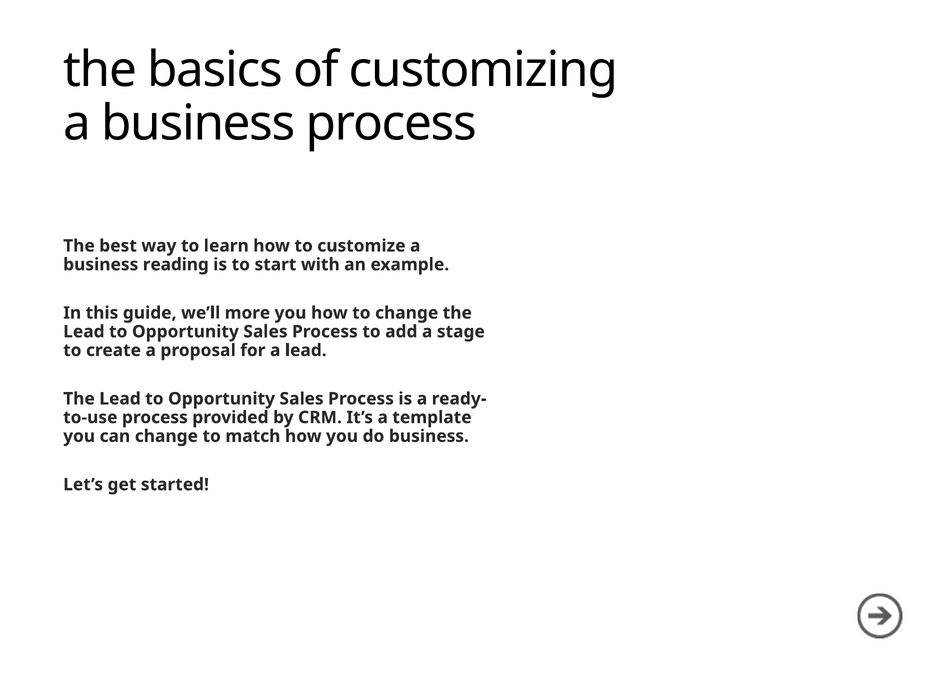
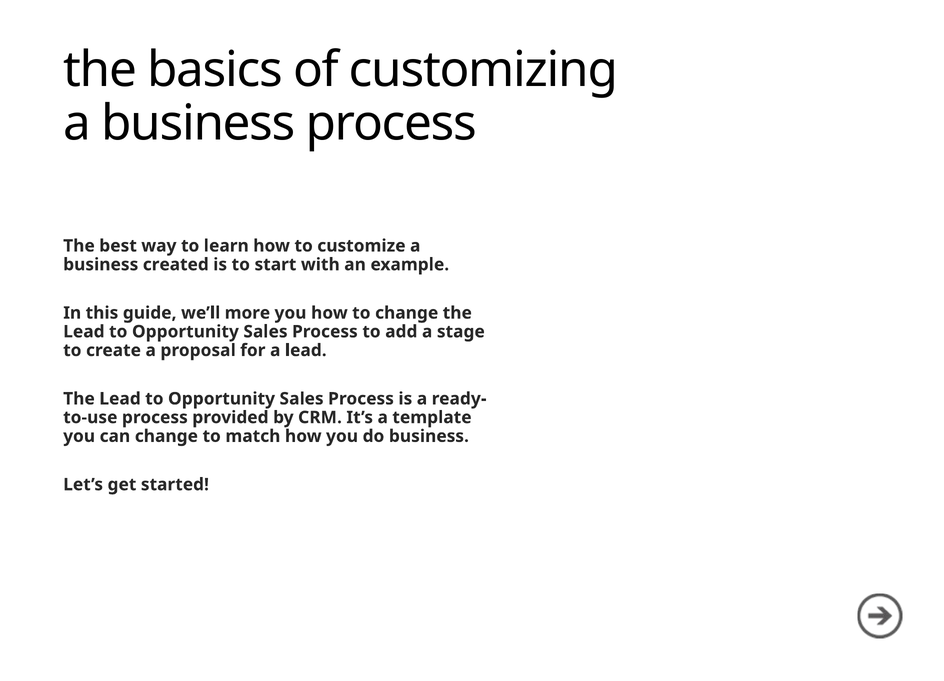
reading: reading -> created (176, 265)
